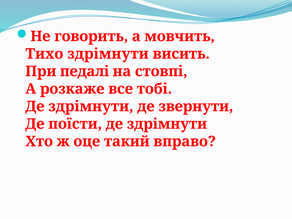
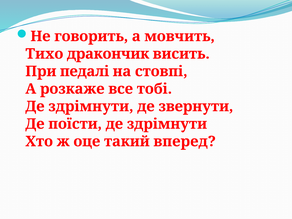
Тихо здрімнути: здрімнути -> дракончик (108, 54)
вправо: вправо -> вперед (185, 141)
